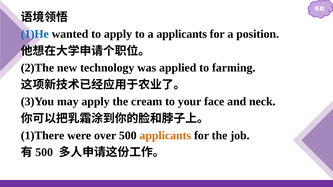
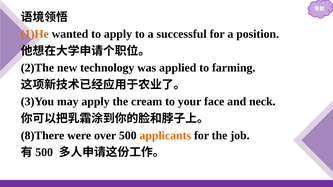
1)He colour: blue -> orange (35, 34)
a applicants: applicants -> successful (182, 34)
1)There: 1)There -> 8)There (43, 136)
